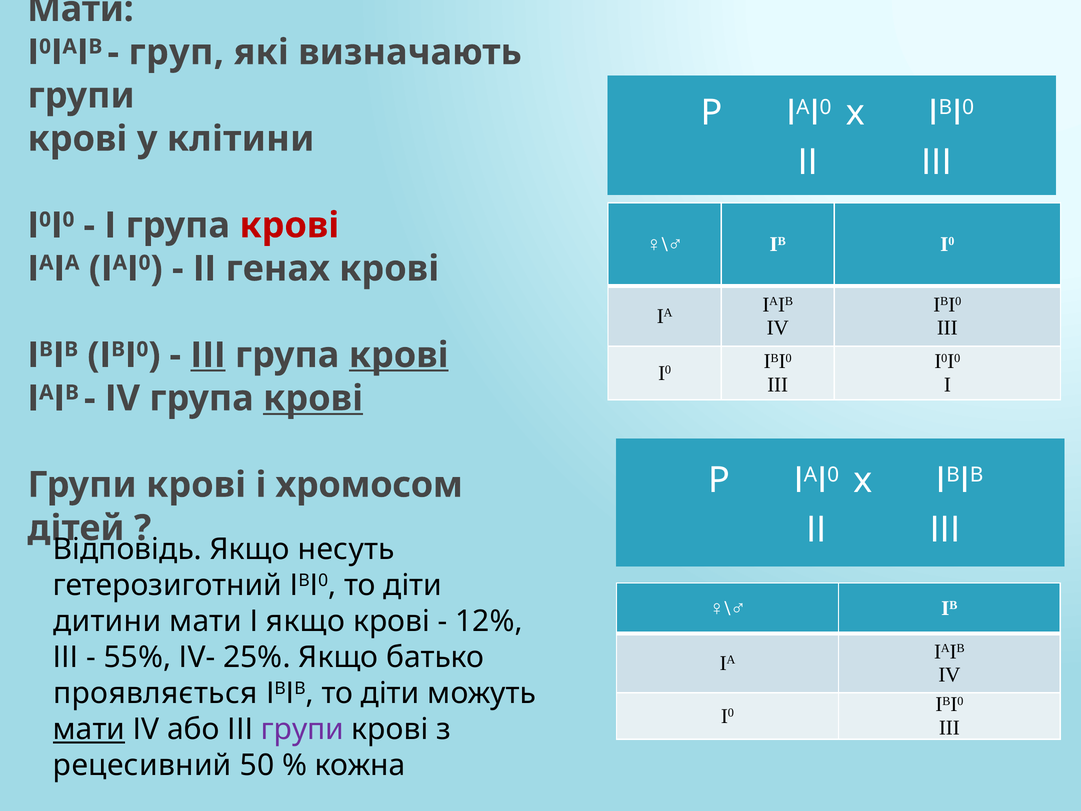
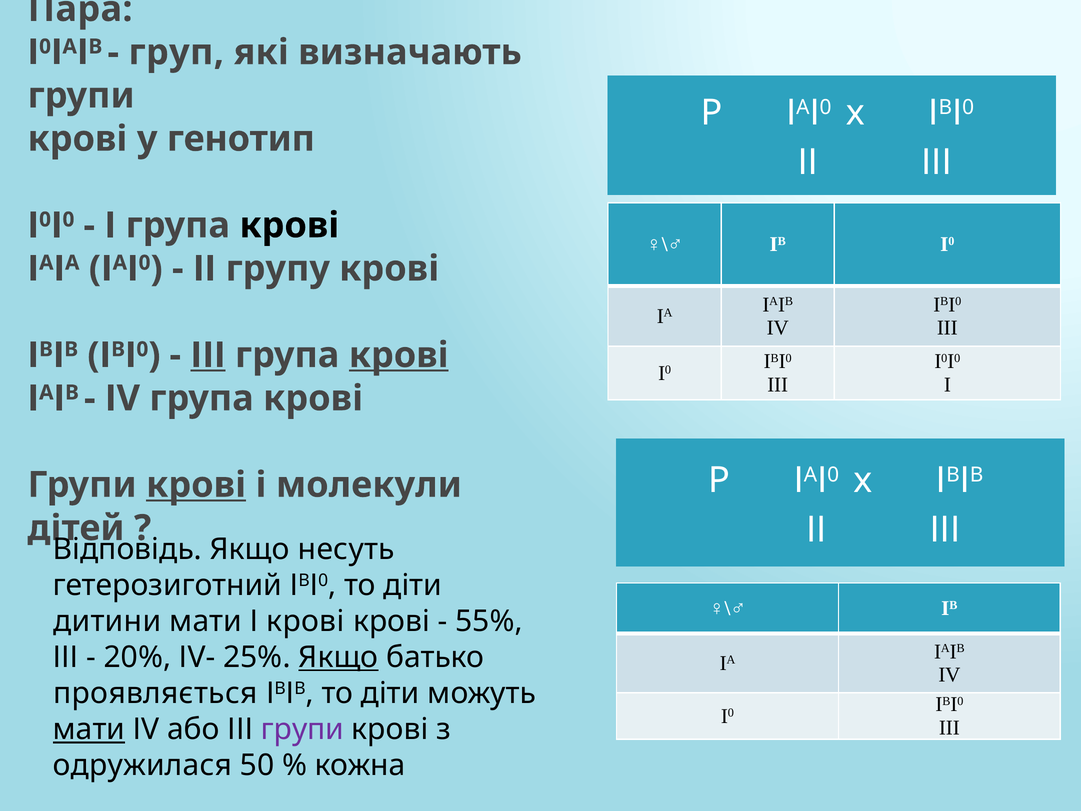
Мати: Мати -> Пара (80, 9)
клітини: клітини -> генотип (241, 139)
крові colour: red -> black (289, 225)
генах: генах -> групу (278, 269)
крові underline: present -> none (313, 398)
крові underline: none -> present (196, 485)
хромосом: хромосом -> молекули (369, 485)
І якщо: якщо -> крові (305, 621)
12%: 12% -> 55% (489, 621)
55%: 55% -> 20% (137, 657)
Якщо underline: none -> present (338, 657)
рецесивний: рецесивний -> одружилася (142, 765)
